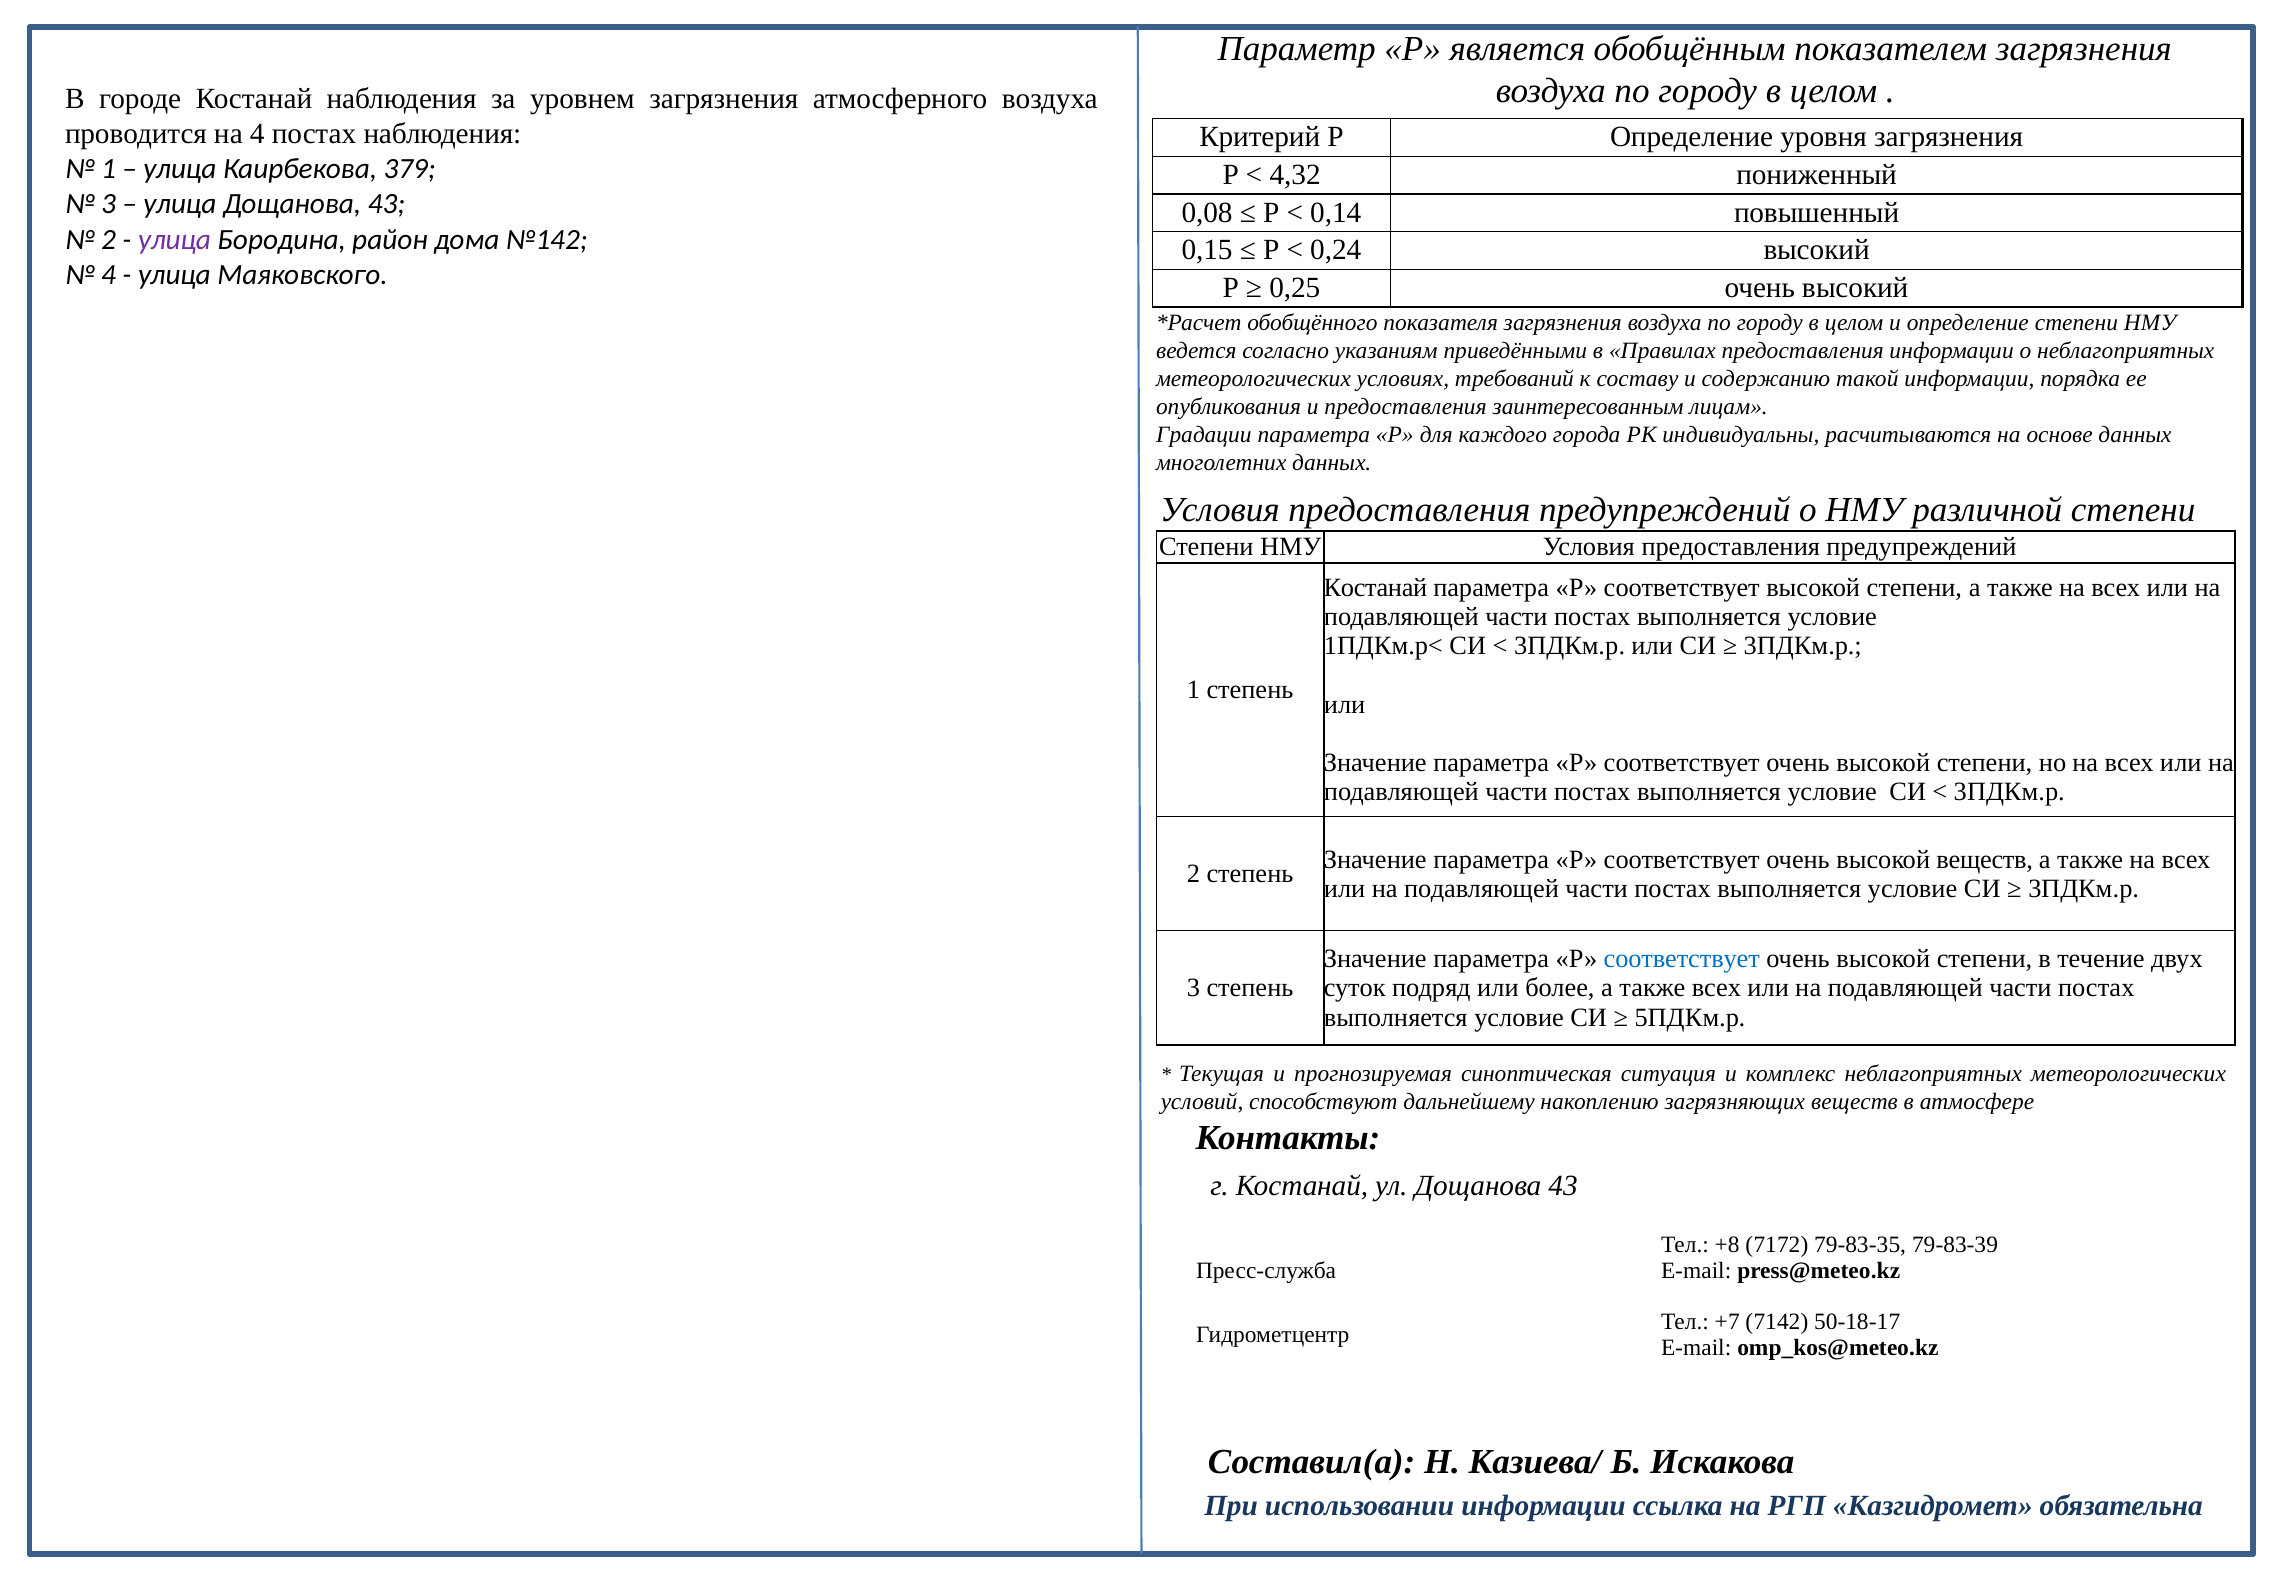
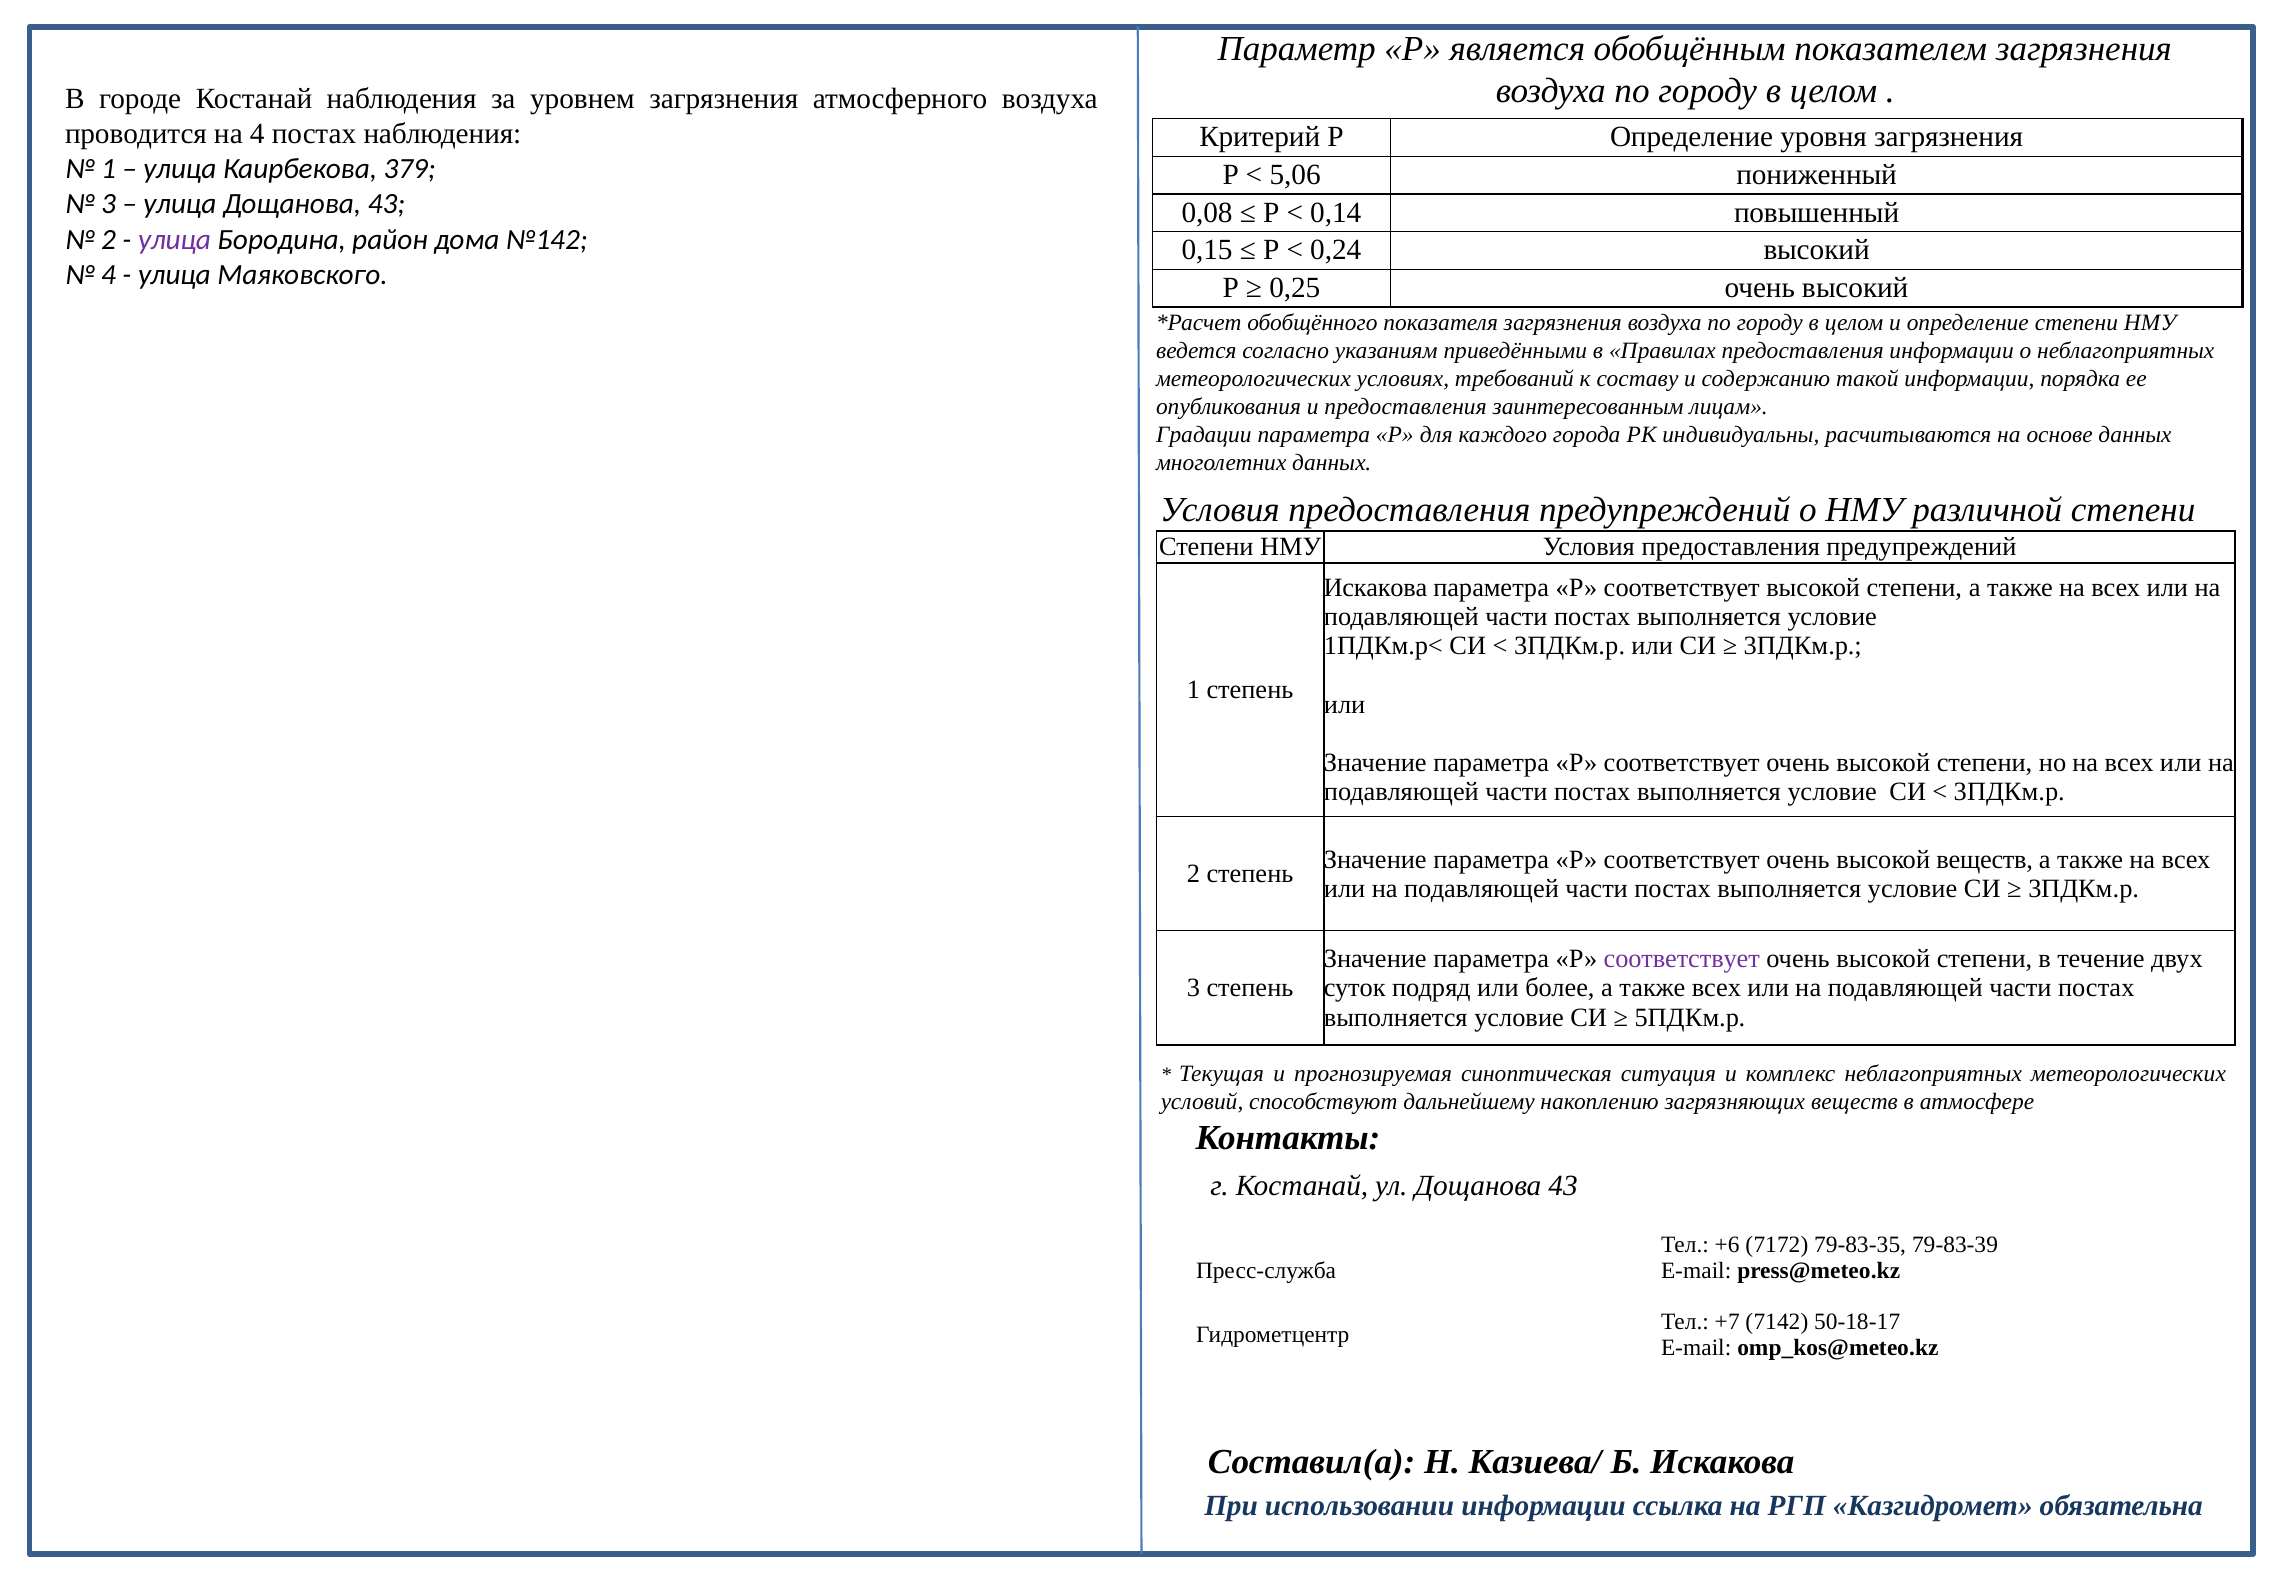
4,32: 4,32 -> 5,06 (1295, 175)
Костанай: Костанай -> Искакова (1375, 588)
соответствует colour: blue -> purple (1682, 959)
+8: +8 -> +6 (1727, 1244)
